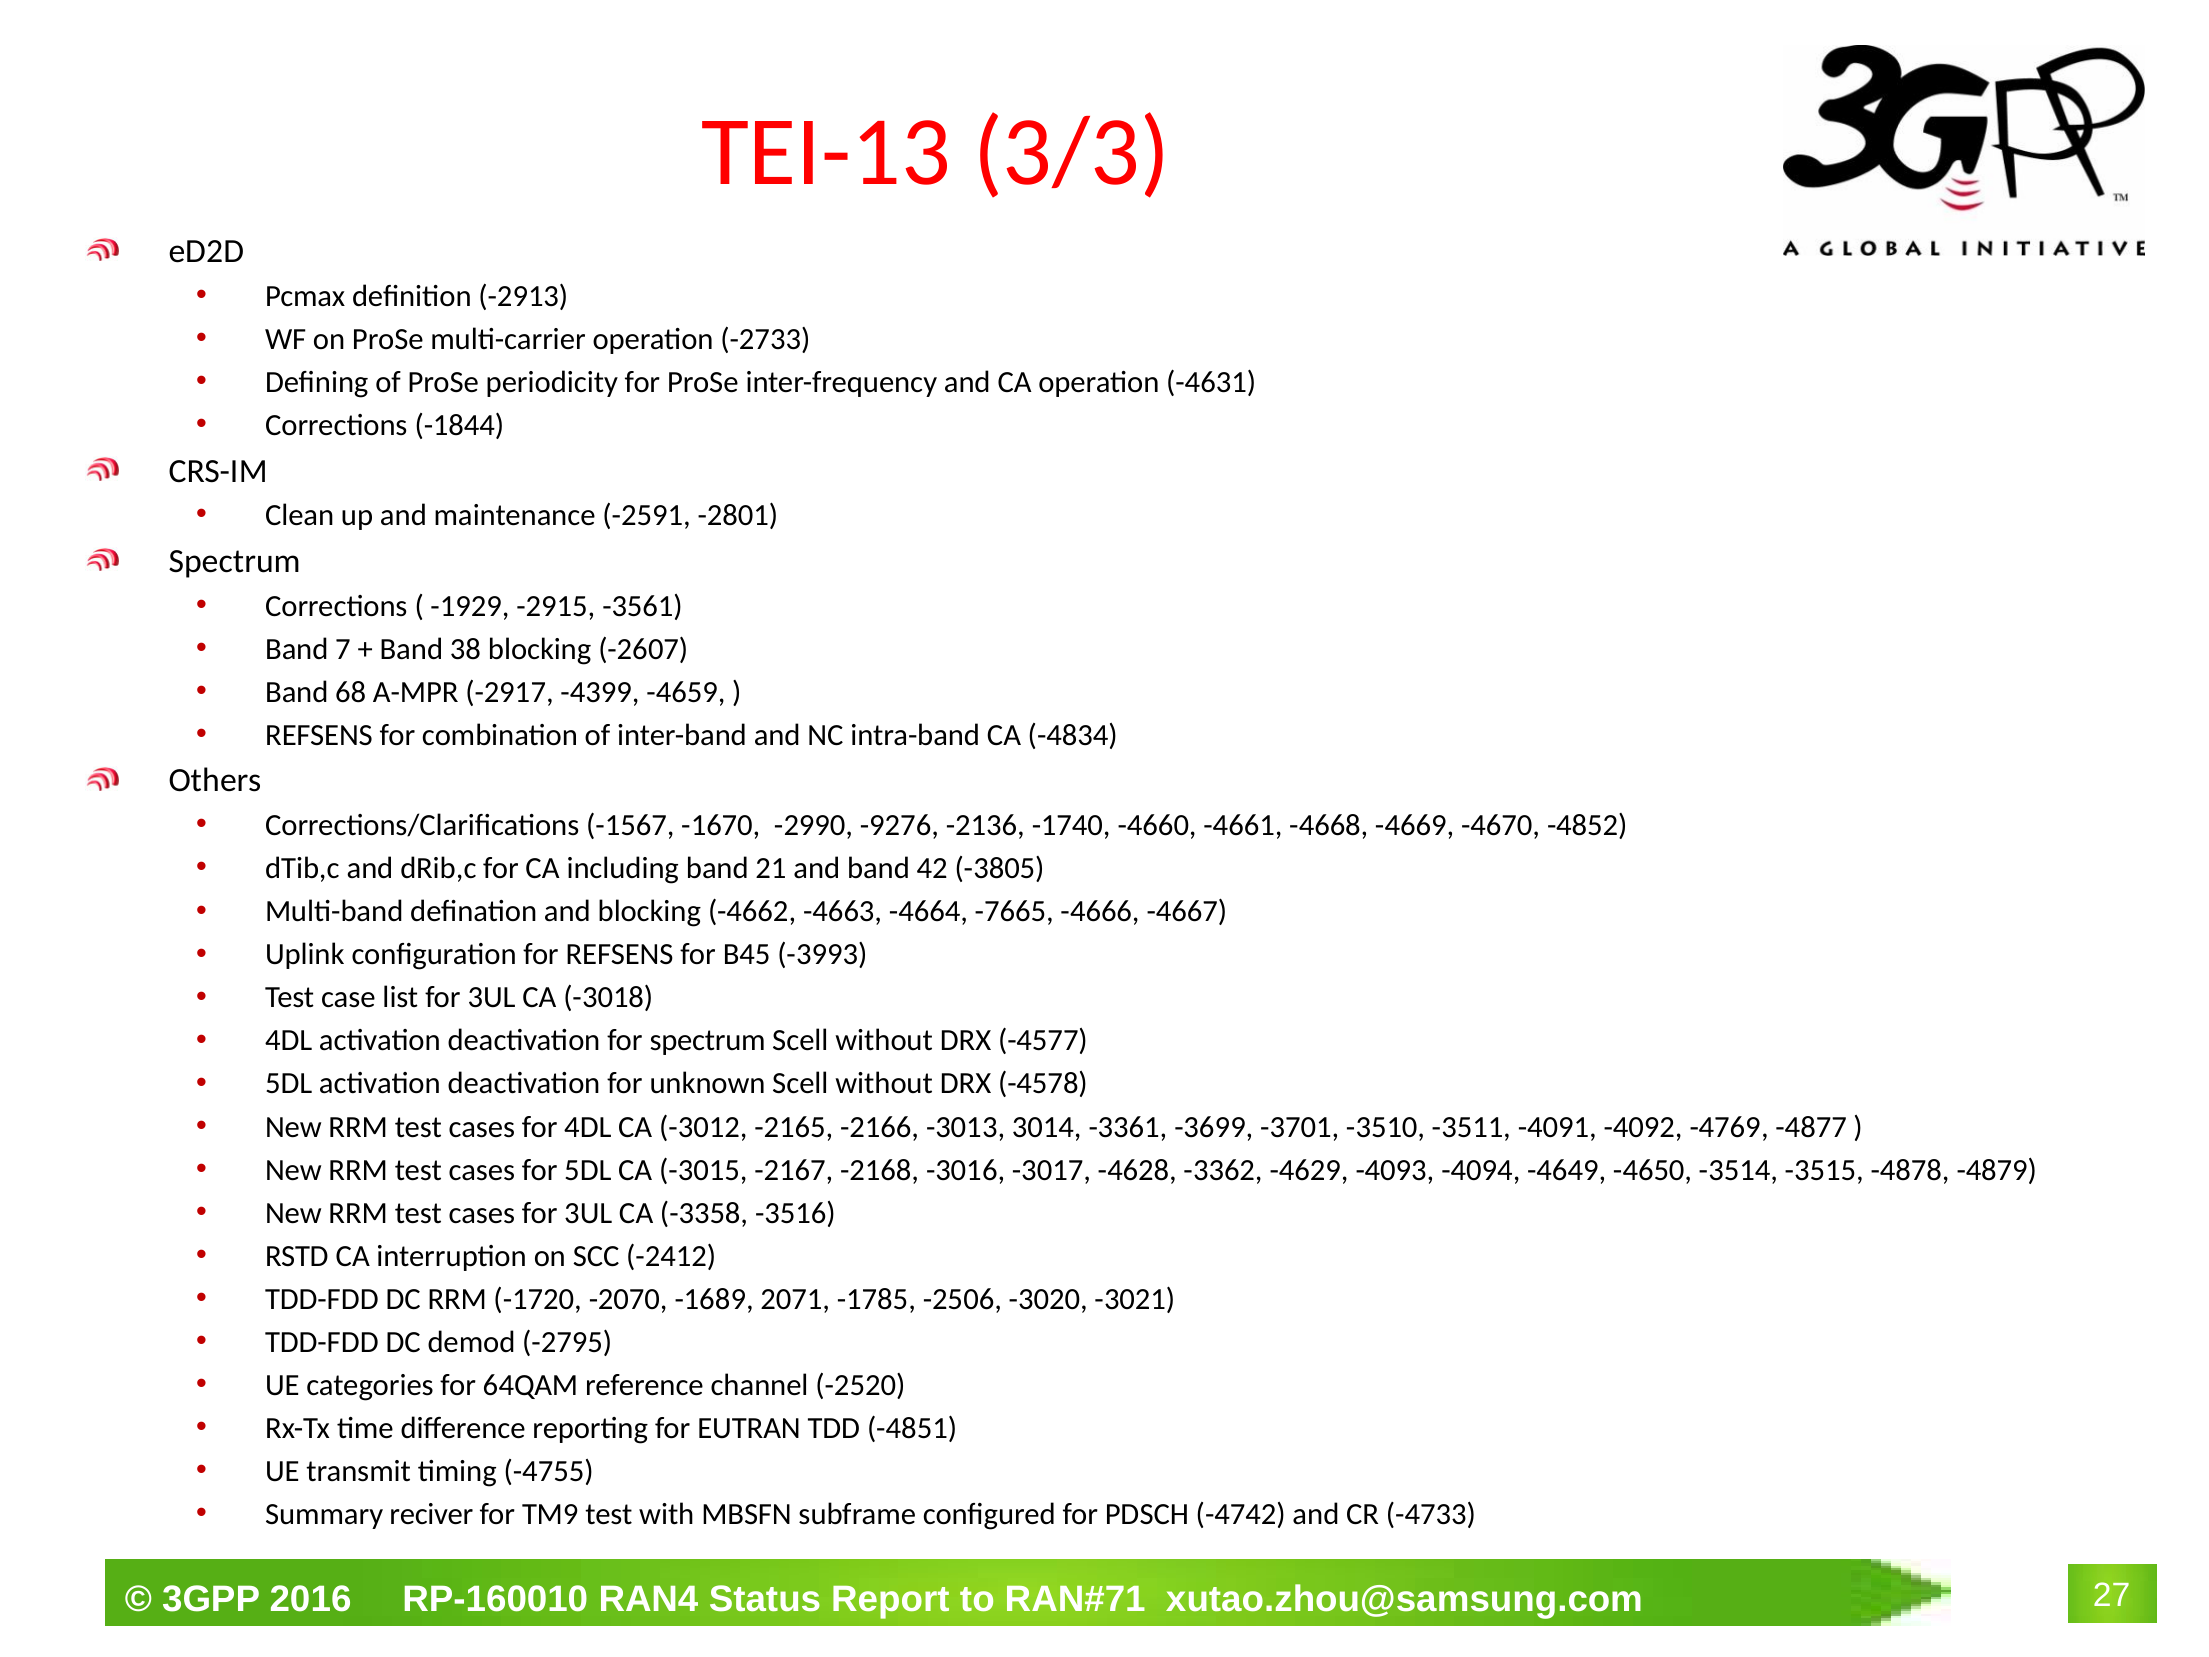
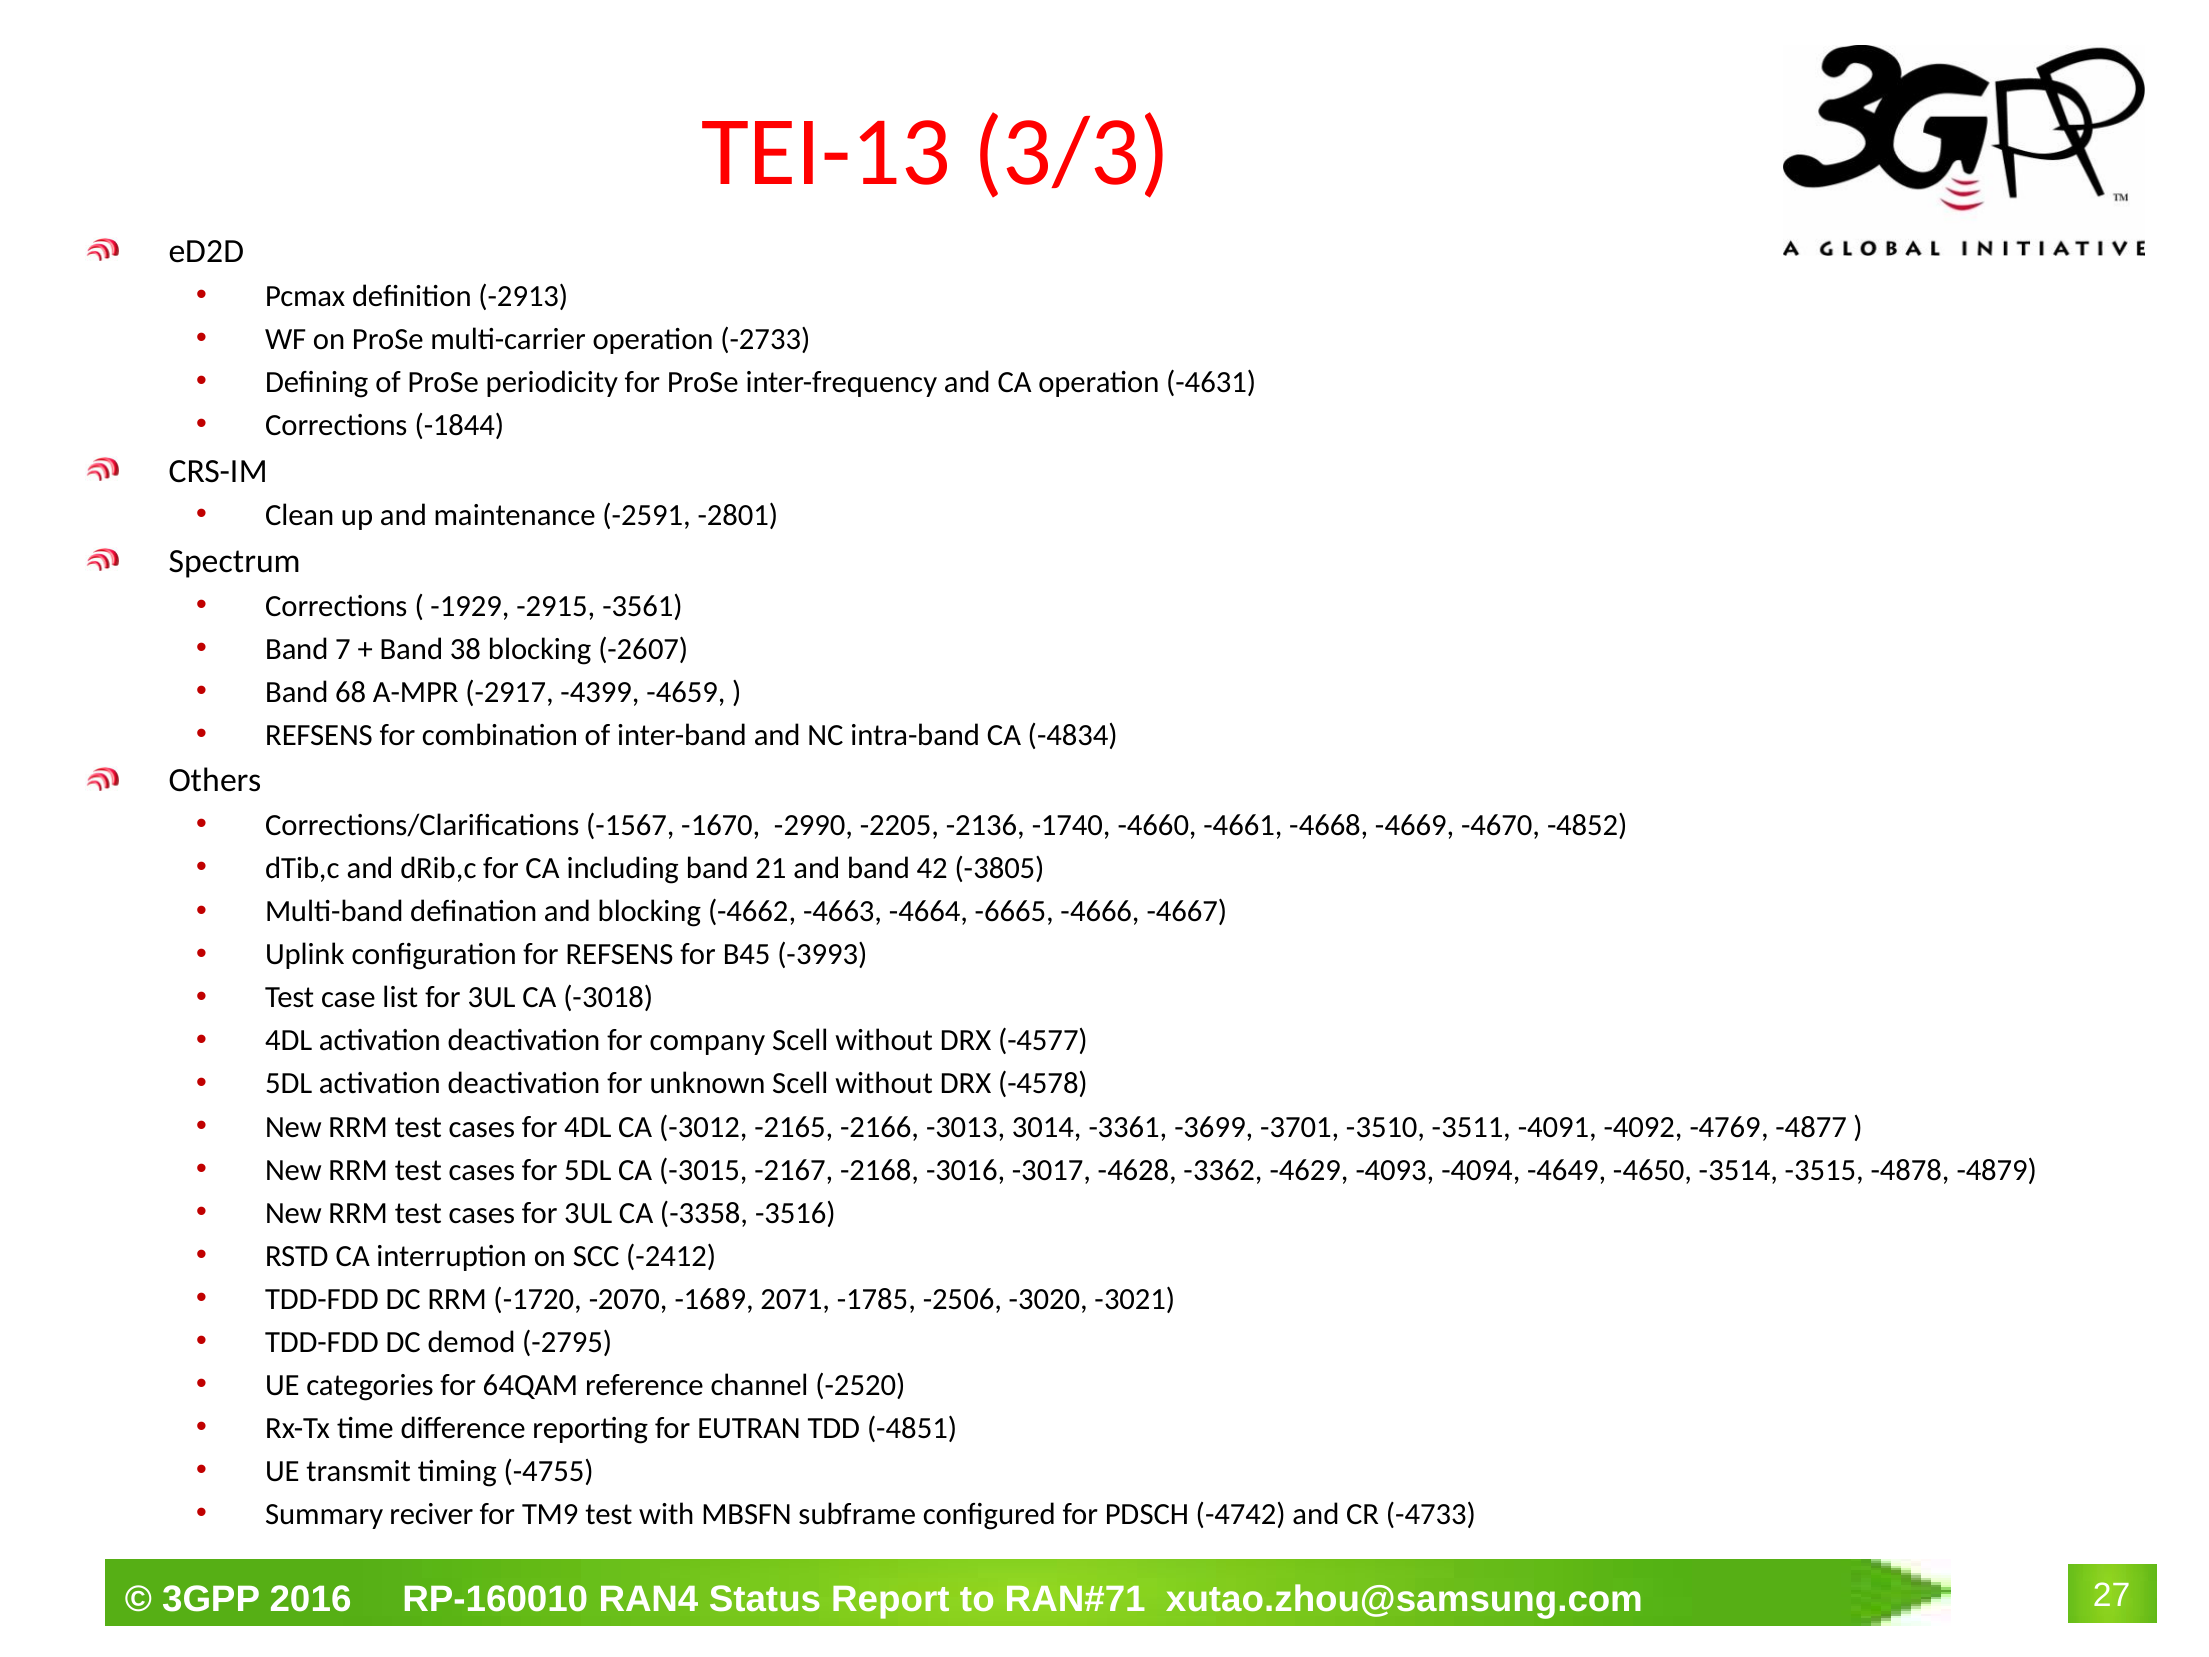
-9276: -9276 -> -2205 (899, 825)
-7665: -7665 -> -6665 (1014, 911)
for spectrum: spectrum -> company (707, 1041)
